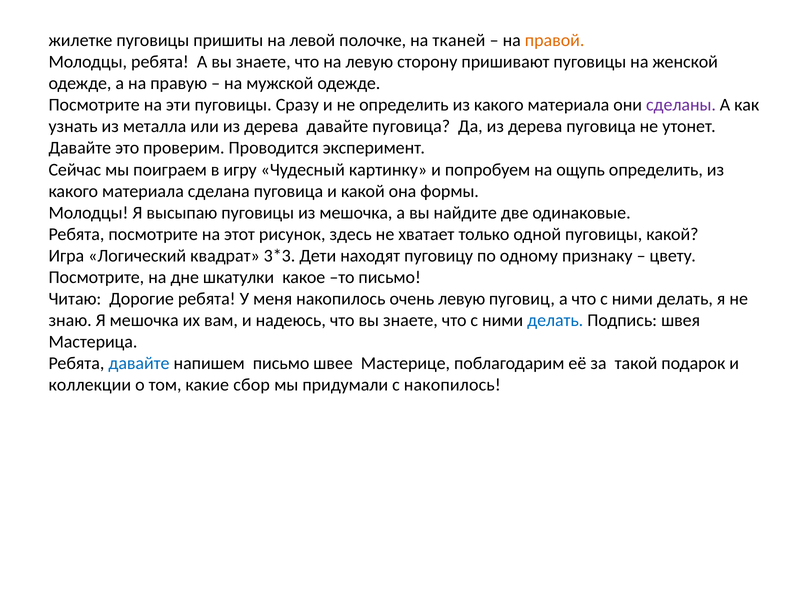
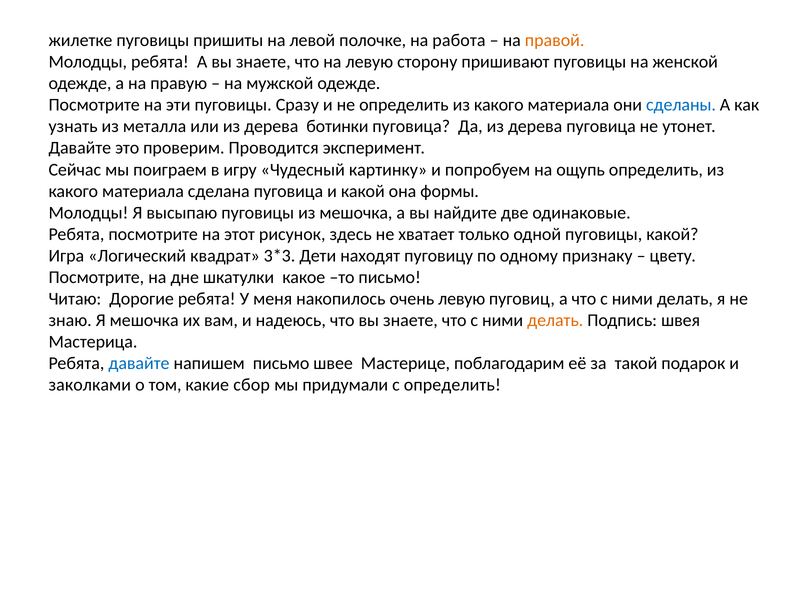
тканей: тканей -> работа (459, 40)
сделаны colour: purple -> blue (681, 105)
дерева давайте: давайте -> ботинки (337, 126)
делать colour: blue -> orange (555, 320)
коллекции: коллекции -> заколками (90, 385)
с накопилось: накопилось -> определить (452, 385)
